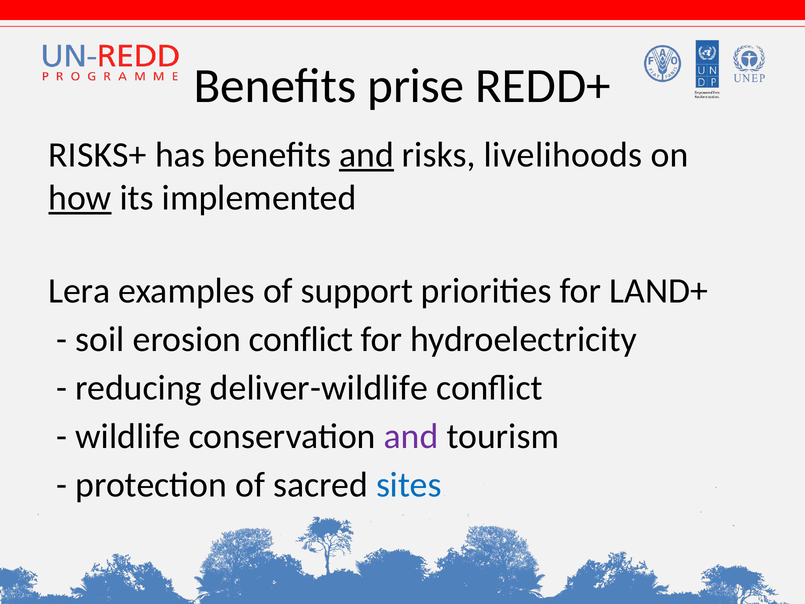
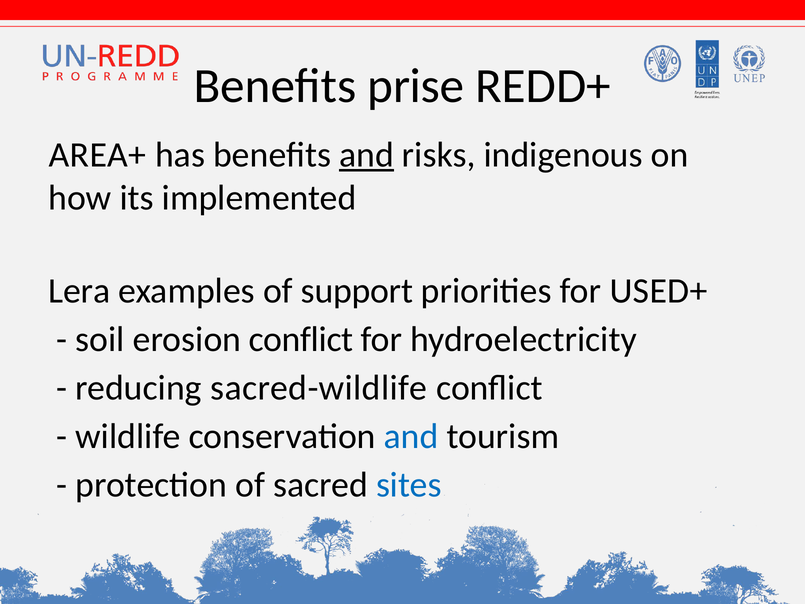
RISKS+: RISKS+ -> AREA+ (97, 155)
livelihoods: livelihoods -> indigenous (563, 155)
how underline: present -> none (80, 198)
LAND+: LAND+ -> USED+ (659, 291)
deliver-wildlife: deliver-wildlife -> sacred-wildlife (319, 388)
and colour: purple -> blue (411, 436)
